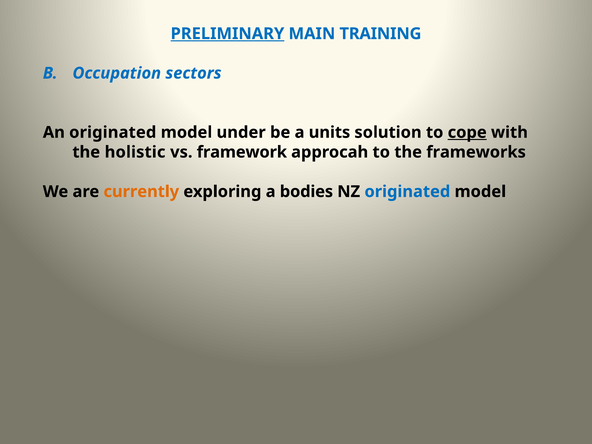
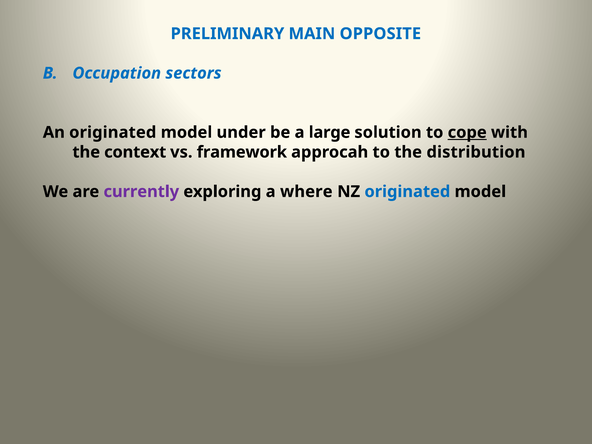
PRELIMINARY underline: present -> none (227, 34)
TRAINING: TRAINING -> OPPOSITE (380, 34)
units: units -> large (330, 132)
holistic: holistic -> context (135, 152)
frameworks: frameworks -> distribution (476, 152)
currently colour: orange -> purple (141, 192)
bodies: bodies -> where (306, 192)
